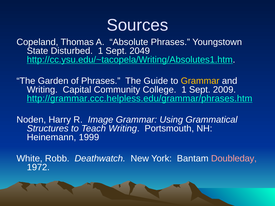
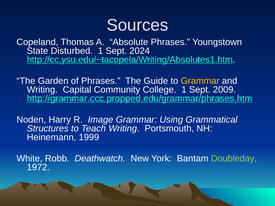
2049: 2049 -> 2024 (140, 51)
http://grammar.ccc.helpless.edu/grammar/phrases.htm: http://grammar.ccc.helpless.edu/grammar/phrases.htm -> http://grammar.ccc.propped.edu/grammar/phrases.htm (140, 99)
Doubleday colour: pink -> light green (234, 159)
